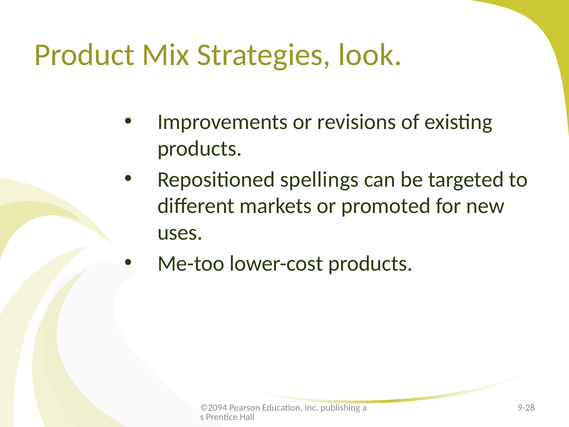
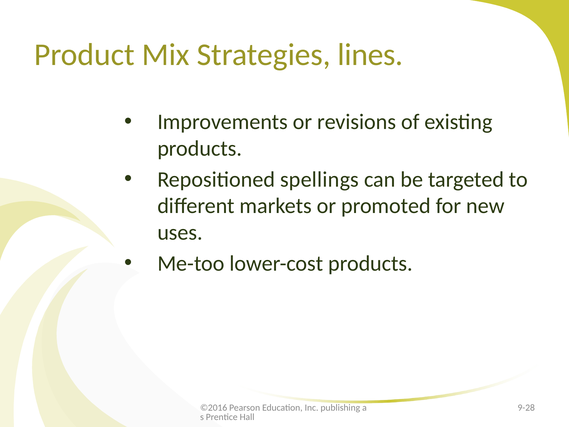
look: look -> lines (370, 55)
©2094: ©2094 -> ©2016 (214, 407)
